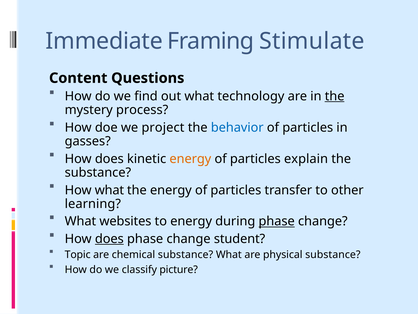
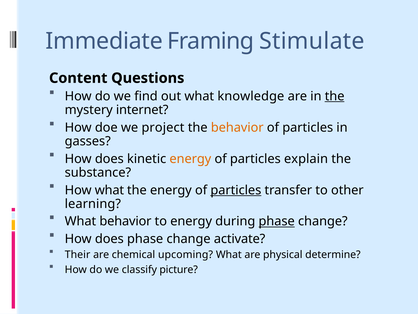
technology: technology -> knowledge (251, 96)
process: process -> internet (142, 110)
behavior colour: blue -> orange (237, 127)
particles underline: none -> present (236, 190)
What websites: websites -> behavior (125, 221)
does underline: present -> none (109, 239)
student: student -> activate (240, 239)
Topic: Topic -> Their (78, 254)
chemical substance: substance -> upcoming (186, 254)
physical substance: substance -> determine (333, 254)
